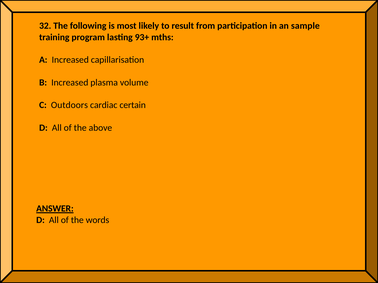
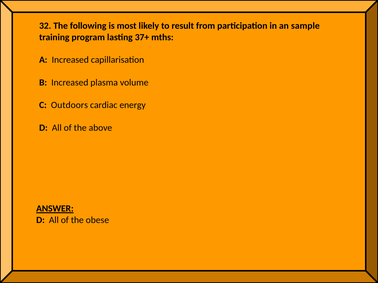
93+: 93+ -> 37+ (142, 37)
certain: certain -> energy (133, 105)
words: words -> obese (97, 220)
